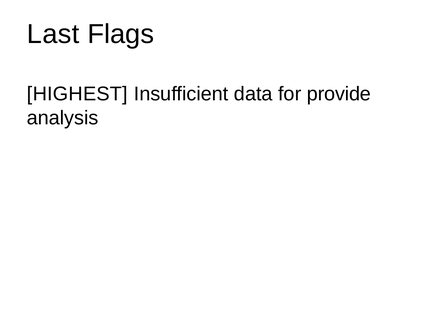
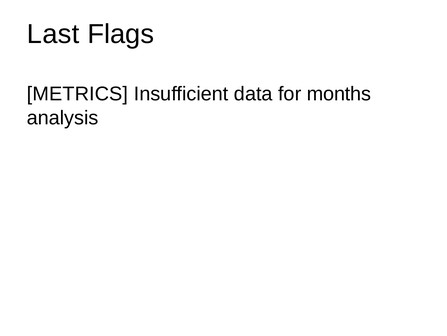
HIGHEST: HIGHEST -> METRICS (77, 94)
provide: provide -> months (339, 94)
